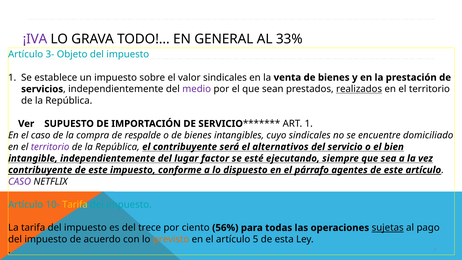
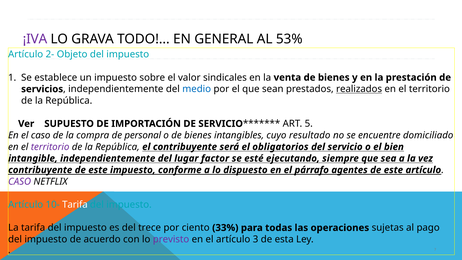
33%: 33% -> 53% (289, 39)
3-: 3- -> 2- (50, 54)
medio colour: purple -> blue (197, 89)
ART 1: 1 -> 5 (309, 124)
respalde: respalde -> personal (143, 135)
cuyo sindicales: sindicales -> resultado (310, 135)
alternativos: alternativos -> obligatorios (280, 147)
Tarifa colour: yellow -> white (75, 205)
56%: 56% -> 33% (225, 228)
sujetas underline: present -> none (388, 228)
previsto colour: orange -> purple (171, 239)
5: 5 -> 3 (256, 239)
